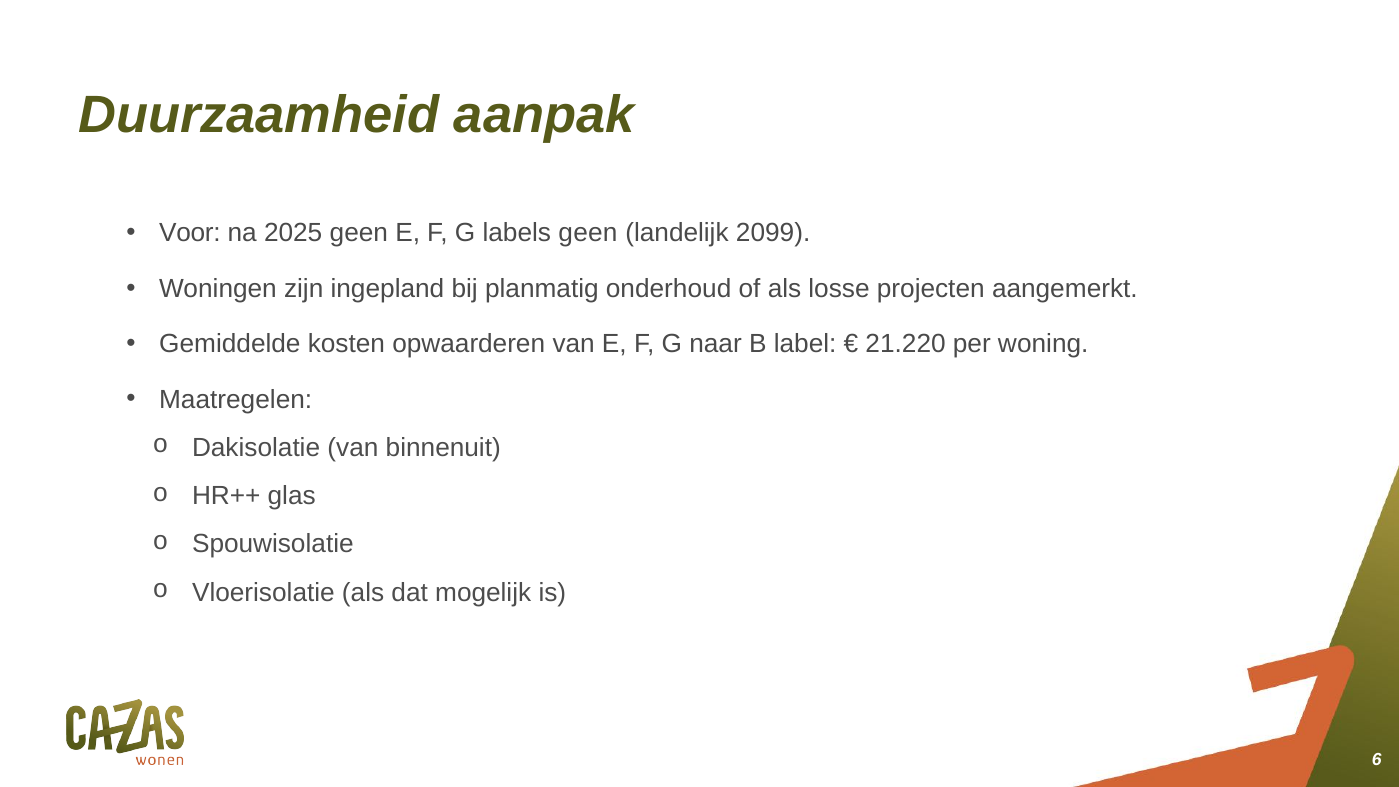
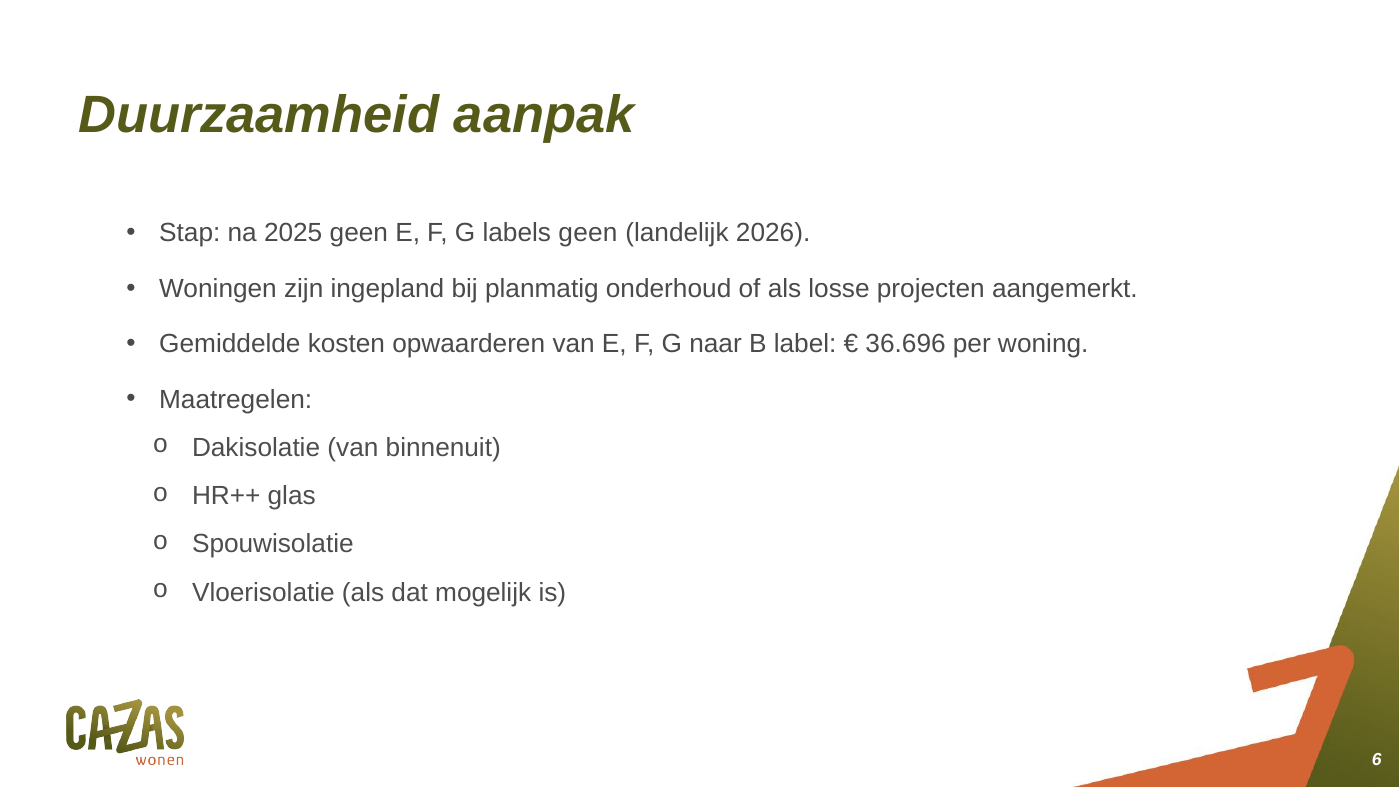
Voor: Voor -> Stap (190, 233)
2099: 2099 -> 2026 (773, 233)
21.220: 21.220 -> 36.696 (906, 344)
